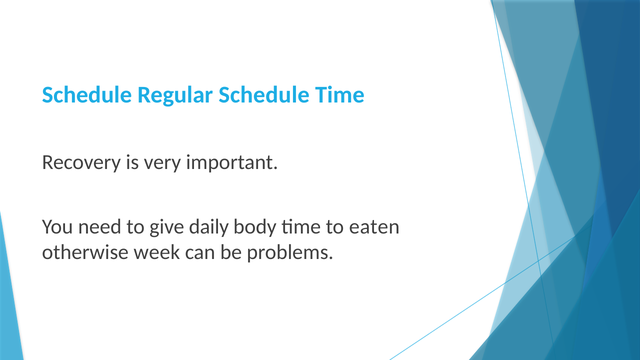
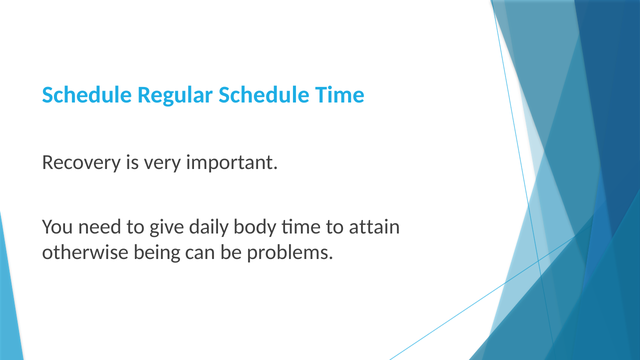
eaten: eaten -> attain (374, 227)
week: week -> being (157, 252)
